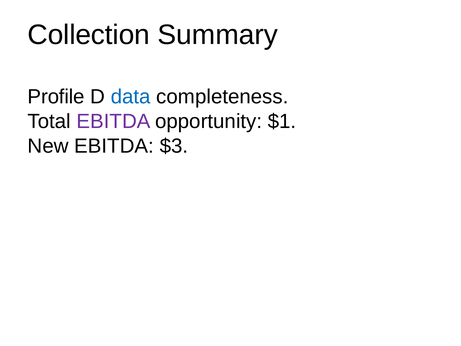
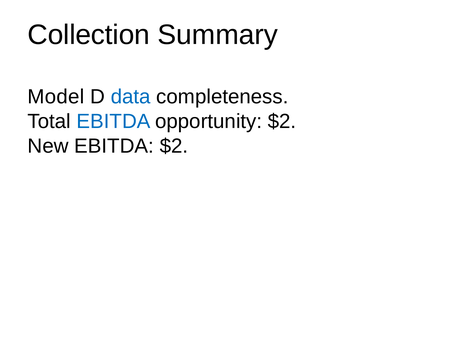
Profile: Profile -> Model (56, 97)
EBITDA colour: purple -> blue (114, 121)
opportunity $1: $1 -> $2 (282, 121)
EBITDA $3: $3 -> $2 (174, 146)
